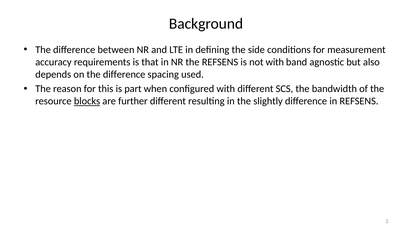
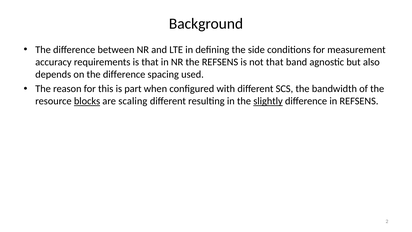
not with: with -> that (275, 62)
further: further -> scaling (133, 101)
slightly underline: none -> present (268, 101)
